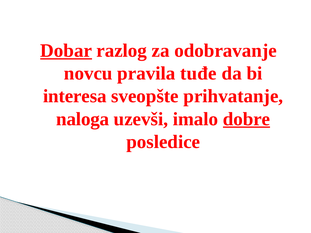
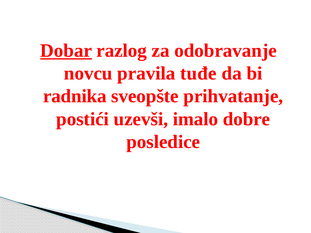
interesa: interesa -> radnika (75, 96)
naloga: naloga -> postići (83, 119)
dobre underline: present -> none (247, 119)
